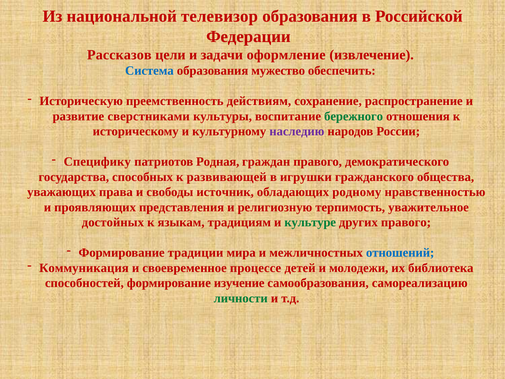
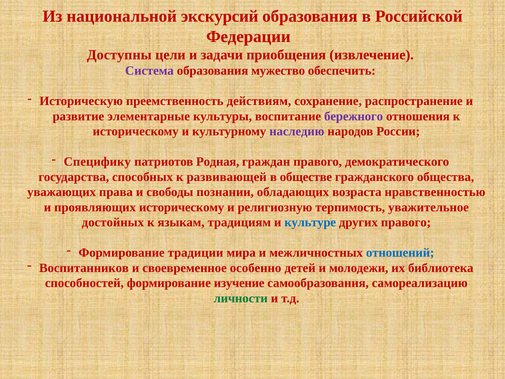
телевизор: телевизор -> экскурсий (220, 16)
Рассказов: Рассказов -> Доступны (119, 55)
оформление: оформление -> приобщения (286, 55)
Система colour: blue -> purple (149, 71)
сверстниками: сверстниками -> элементарные (149, 116)
бережного colour: green -> purple (354, 116)
игрушки: игрушки -> обществе (306, 177)
источник: источник -> познании (225, 192)
родному: родному -> возраста (357, 192)
проявляющих представления: представления -> историческому (182, 207)
культуре colour: green -> blue (310, 222)
Коммуникация: Коммуникация -> Воспитанников (84, 268)
процессе: процессе -> особенно (256, 268)
